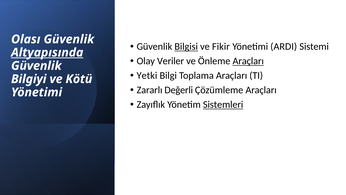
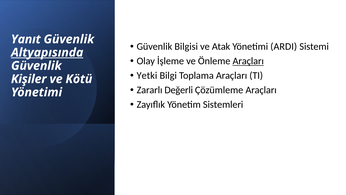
Olası: Olası -> Yanıt (26, 39)
Bilgisi underline: present -> none (186, 47)
Fikir: Fikir -> Atak (221, 47)
Veriler: Veriler -> İşleme (171, 61)
Bilgiyi: Bilgiyi -> Kişiler (29, 79)
Sistemleri underline: present -> none (223, 104)
